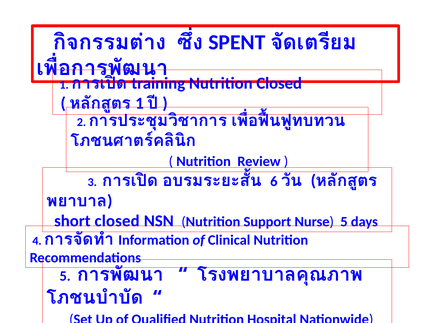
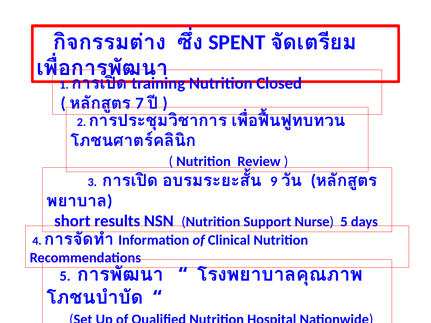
1: 1 -> 7 (139, 103)
6: 6 -> 9 (274, 182)
short closed: closed -> results (117, 221)
